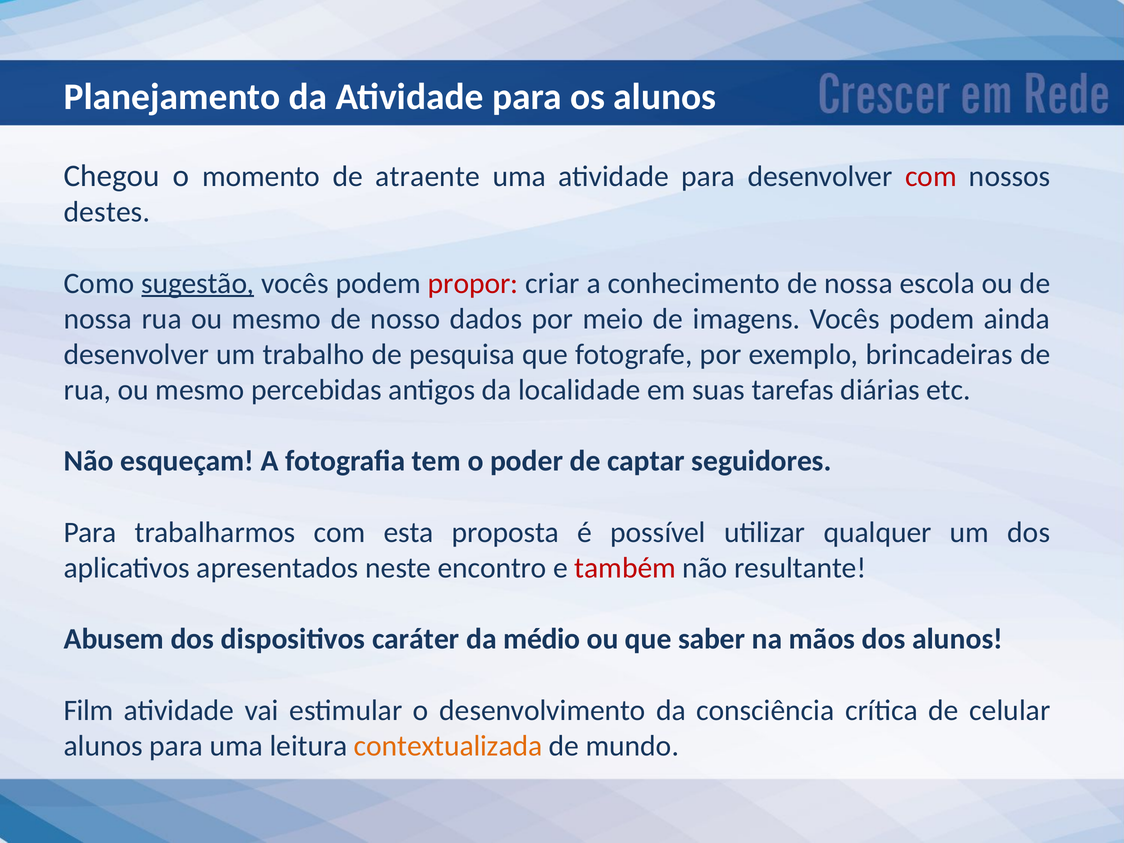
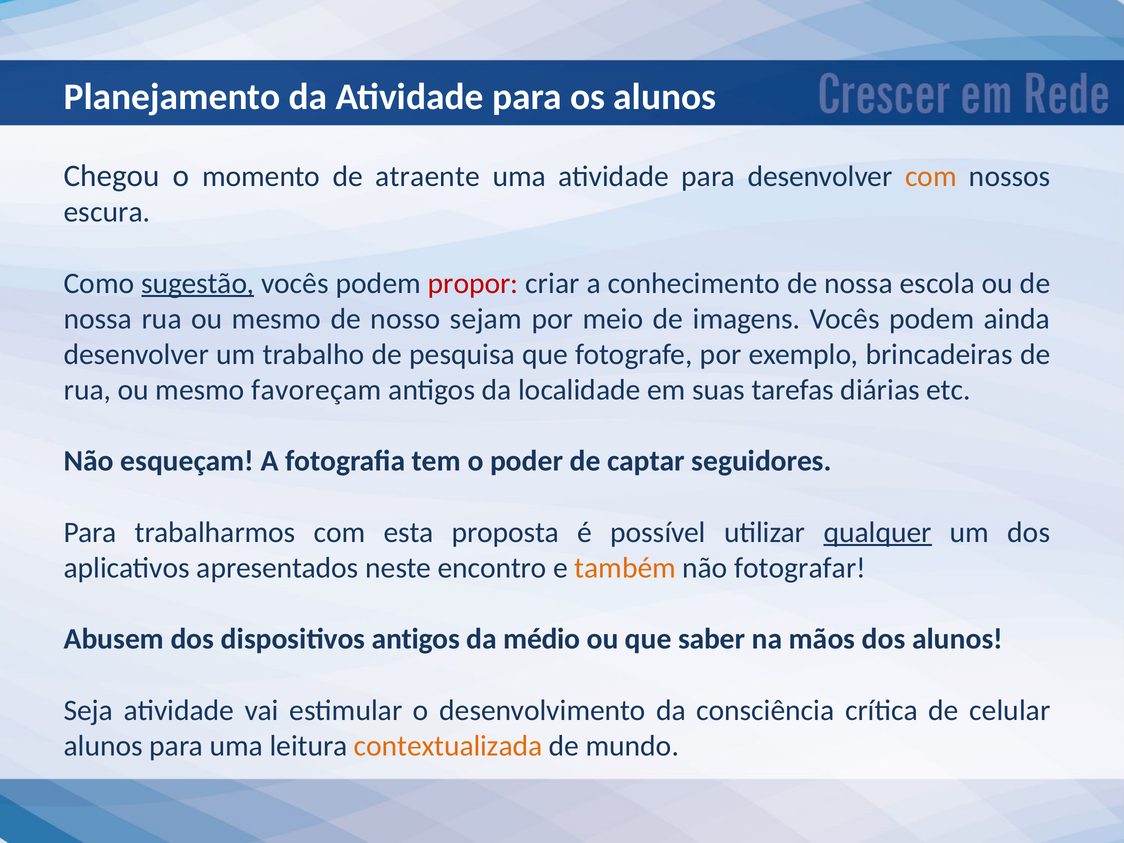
com colour: red -> orange (931, 176)
destes: destes -> escura (107, 212)
dados: dados -> sejam (486, 319)
percebidas: percebidas -> favoreçam (316, 390)
qualquer underline: none -> present (878, 532)
também colour: red -> orange (625, 568)
resultante: resultante -> fotografar (800, 568)
dispositivos caráter: caráter -> antigos (416, 639)
Film: Film -> Seja (88, 710)
